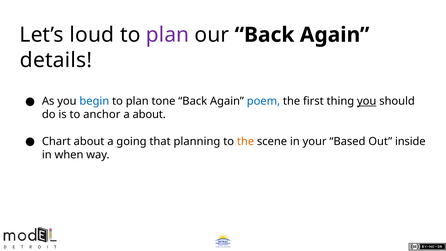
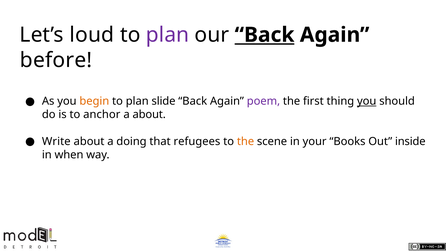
Back underline: none -> present (265, 35)
details: details -> before (56, 60)
begin colour: blue -> orange (94, 101)
tone: tone -> slide (163, 101)
poem colour: blue -> purple (263, 101)
Chart: Chart -> Write (56, 141)
going: going -> doing (131, 141)
planning: planning -> refugees (197, 141)
Based: Based -> Books (347, 141)
